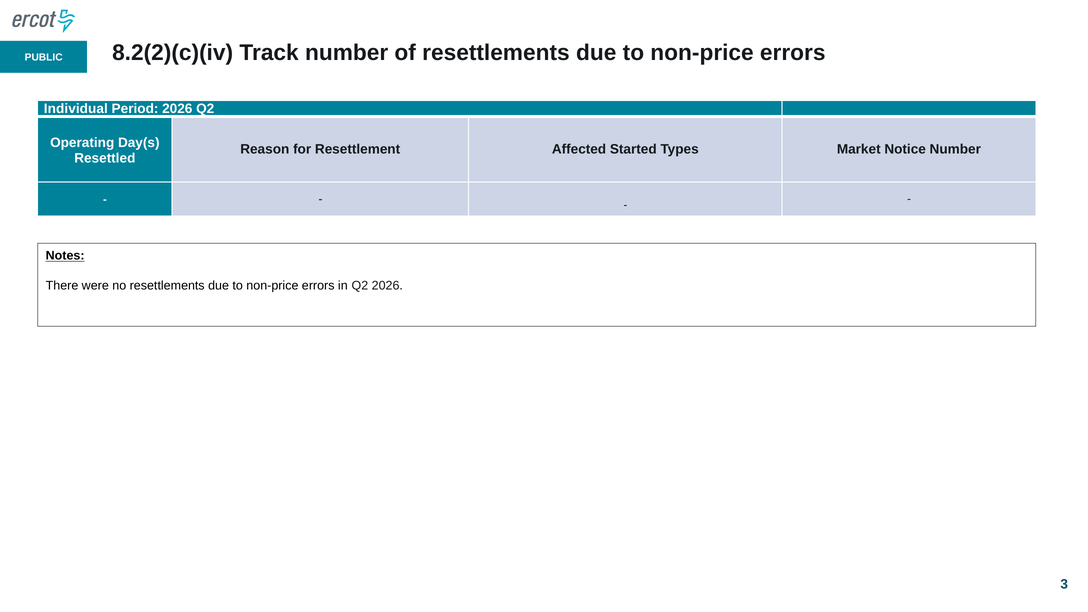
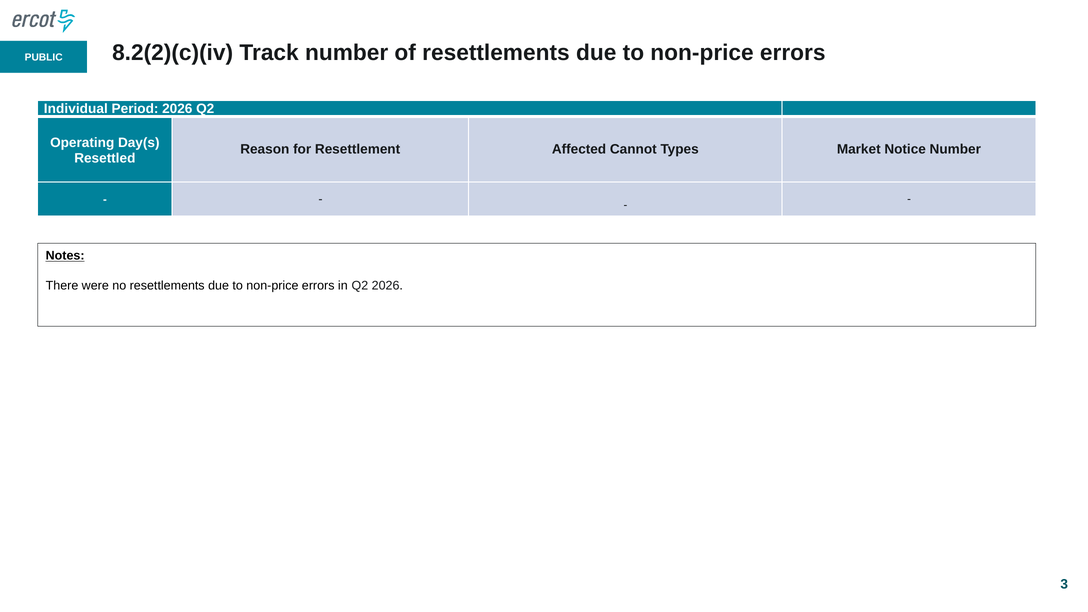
Started: Started -> Cannot (633, 149)
